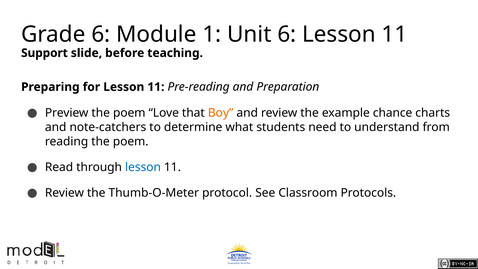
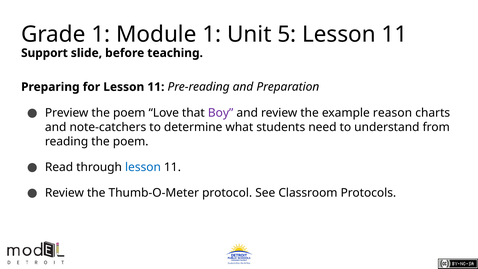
Grade 6: 6 -> 1 (101, 34)
Unit 6: 6 -> 5 (287, 34)
Boy colour: orange -> purple (221, 113)
chance: chance -> reason (392, 113)
